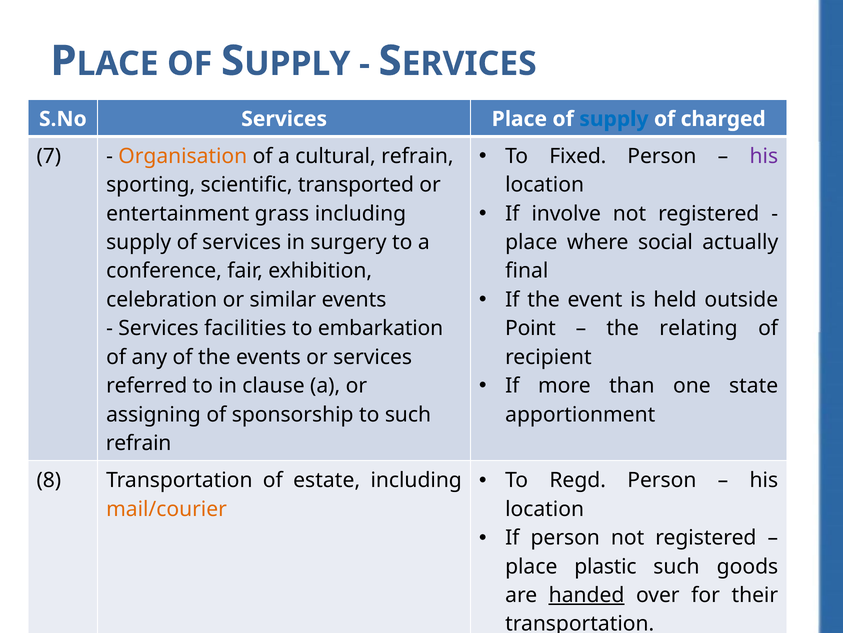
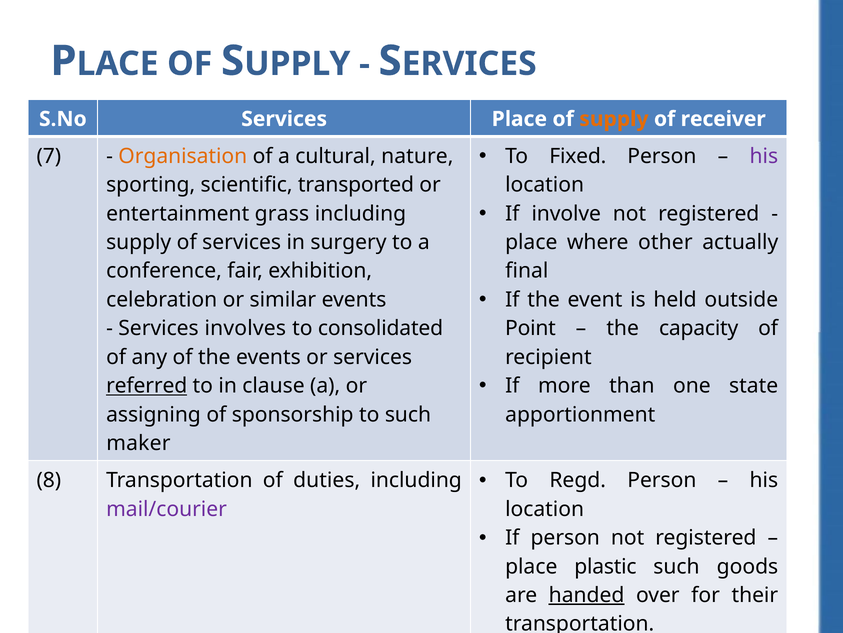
supply colour: blue -> orange (614, 119)
charged: charged -> receiver (723, 119)
cultural refrain: refrain -> nature (417, 156)
social: social -> other (665, 242)
facilities: facilities -> involves (245, 328)
embarkation: embarkation -> consolidated (381, 328)
relating: relating -> capacity (699, 328)
referred underline: none -> present (147, 385)
refrain: refrain -> maker (138, 443)
estate: estate -> duties (327, 480)
mail/courier colour: orange -> purple (166, 509)
